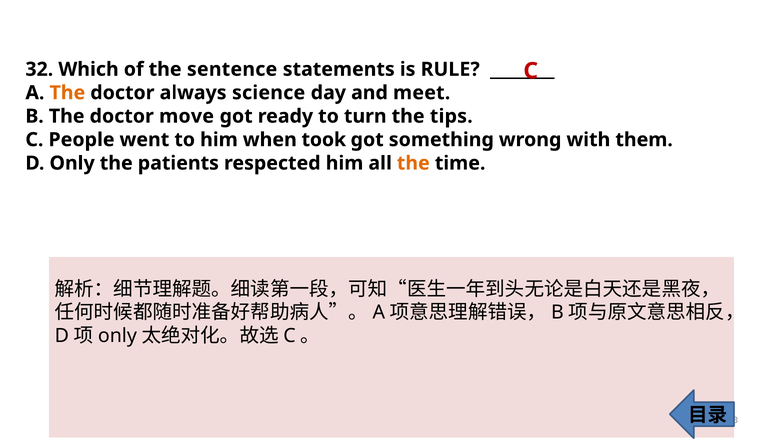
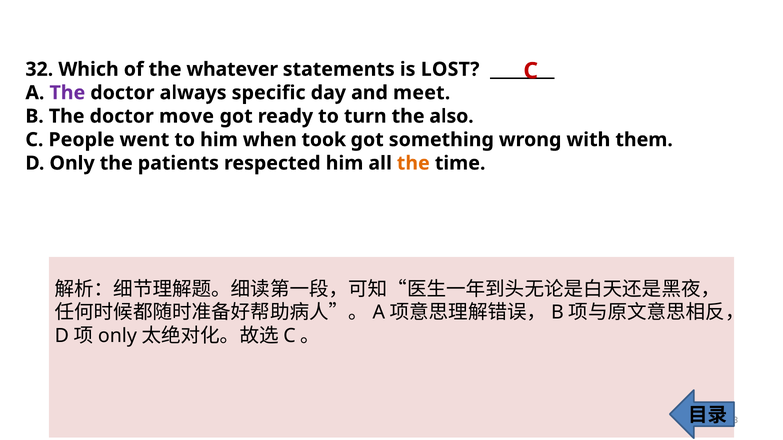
sentence: sentence -> whatever (232, 69)
RULE: RULE -> LOST (450, 69)
The colour: orange -> purple (67, 93)
science: science -> specific (269, 93)
tips: tips -> also (451, 116)
